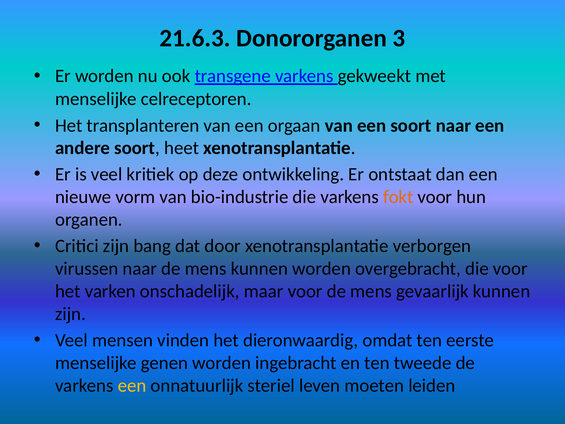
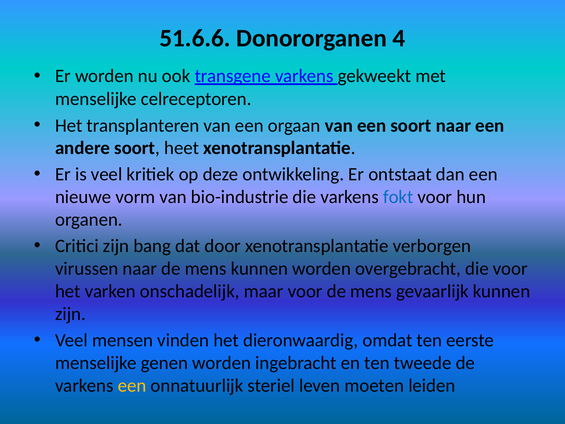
21.6.3: 21.6.3 -> 51.6.6 (195, 38)
3: 3 -> 4 (399, 38)
fokt colour: orange -> blue (398, 197)
